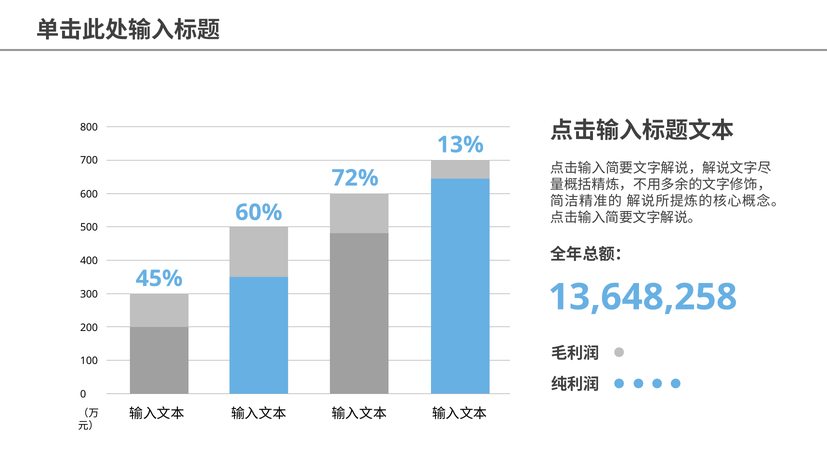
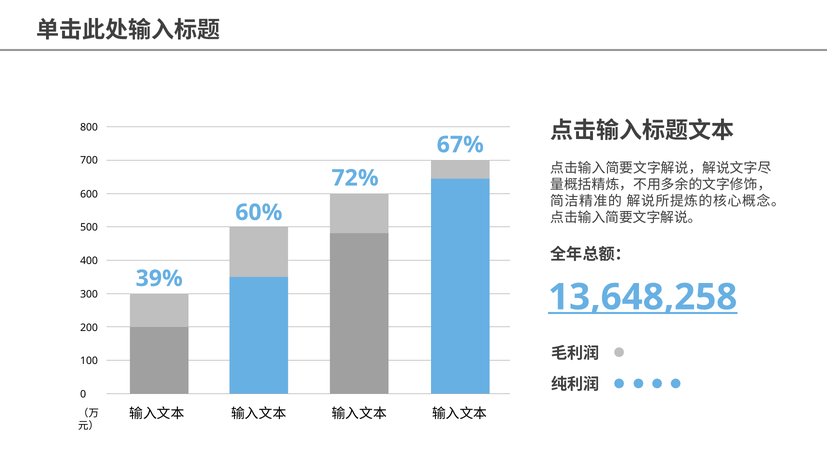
13%: 13% -> 67% (460, 145)
45%: 45% -> 39% (159, 279)
13,648,258 underline: none -> present (643, 297)
